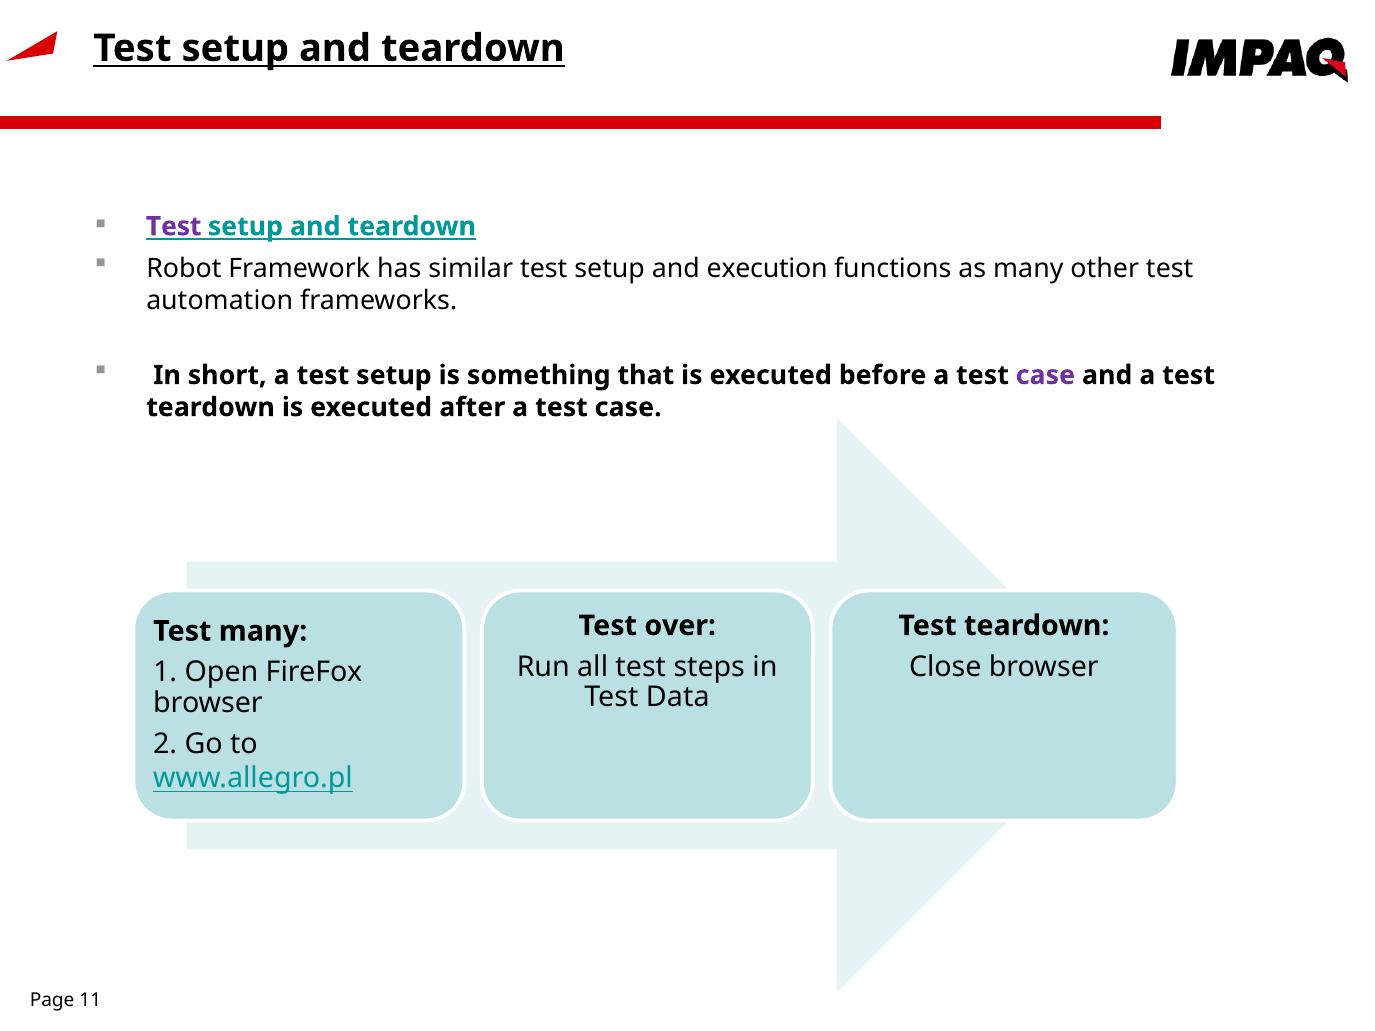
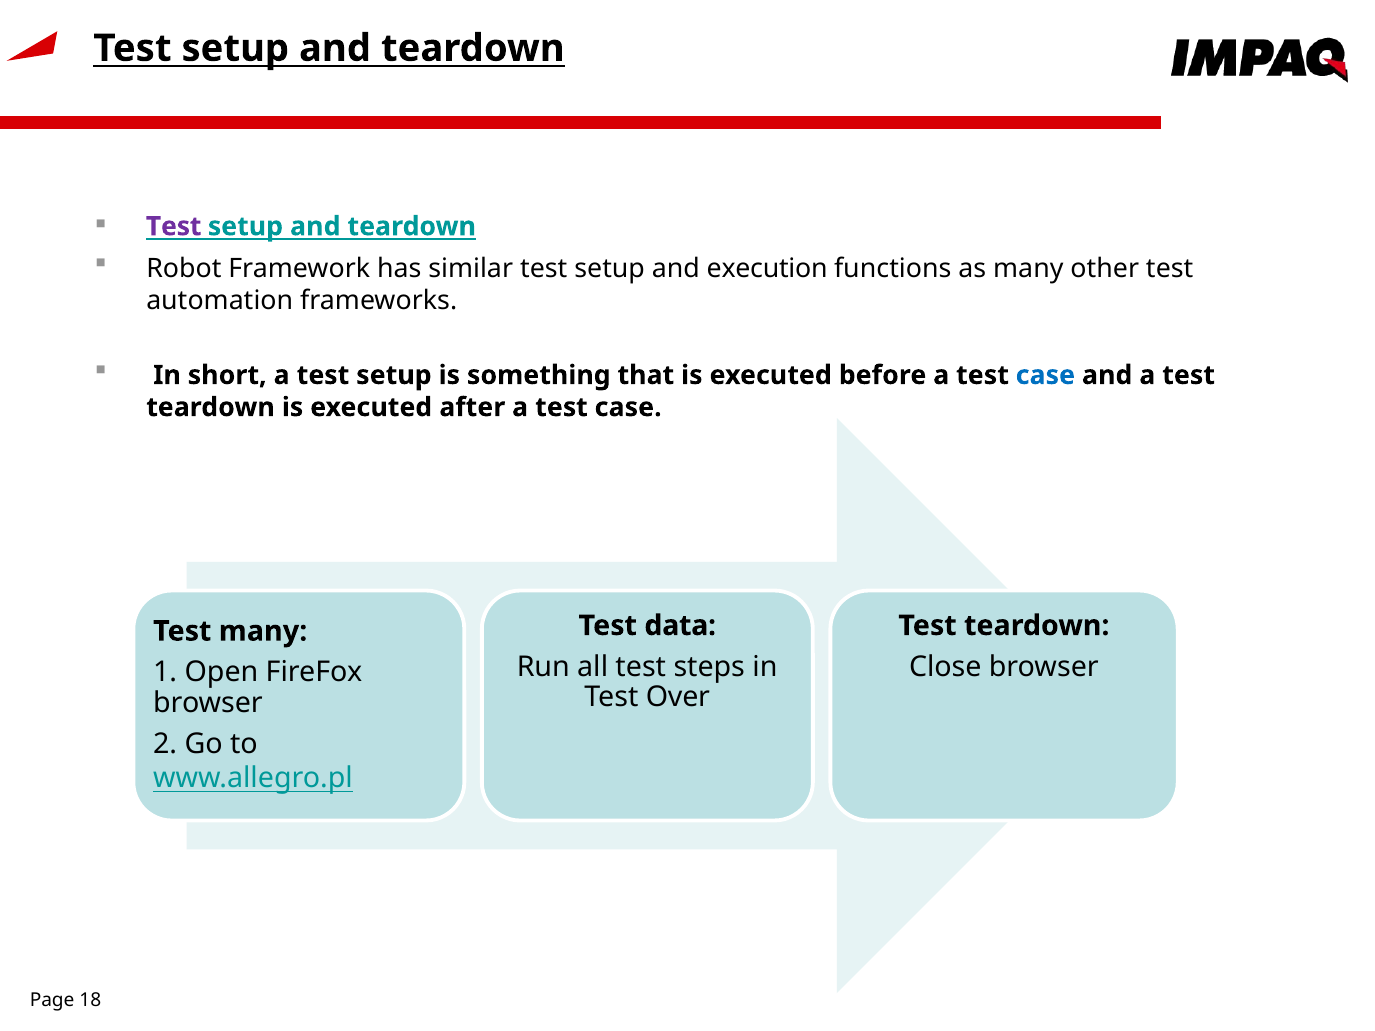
case colour: purple -> blue (1045, 375)
over: over -> data (680, 626)
Data: Data -> Over (678, 698)
11: 11 -> 18 (90, 1001)
